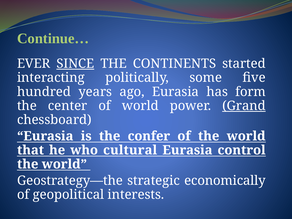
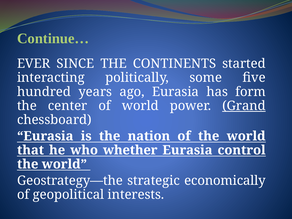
SINCE underline: present -> none (75, 64)
confer: confer -> nation (149, 136)
cultural: cultural -> whether (130, 150)
